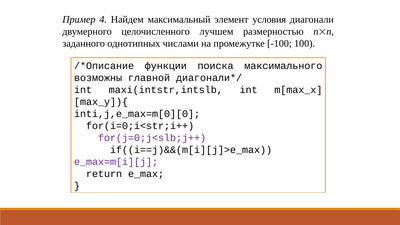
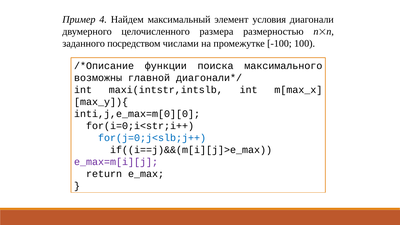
лучшем: лучшем -> размера (216, 31)
однотипных: однотипных -> посредством (134, 43)
for(j=0;j<slb;j++ colour: purple -> blue (152, 138)
